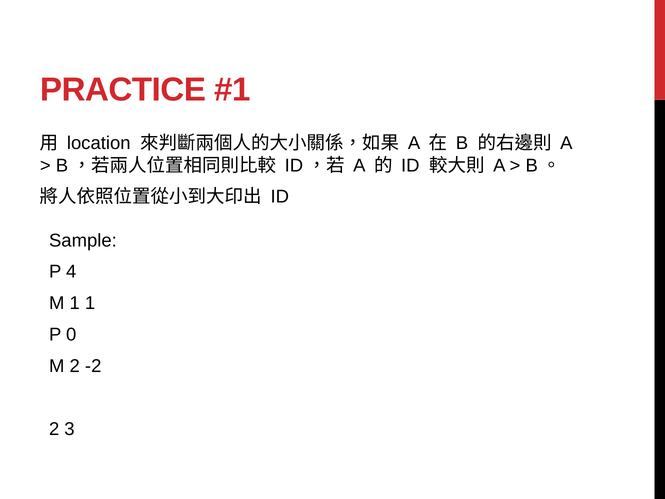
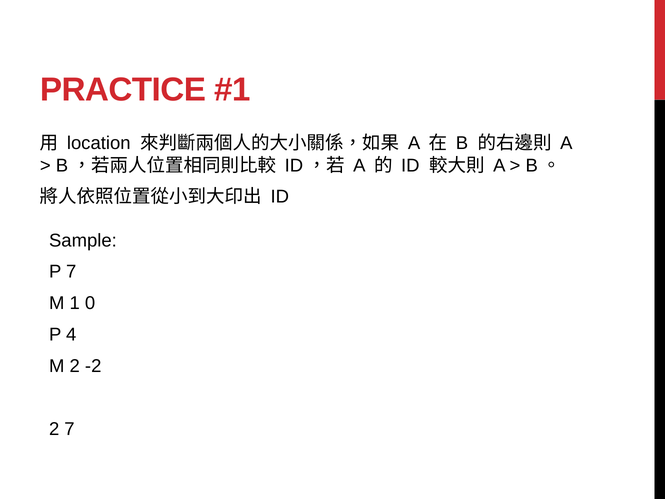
P 4: 4 -> 7 (71, 272)
1 1: 1 -> 0 (90, 303)
0: 0 -> 4 (71, 335)
2 3: 3 -> 7 (69, 429)
